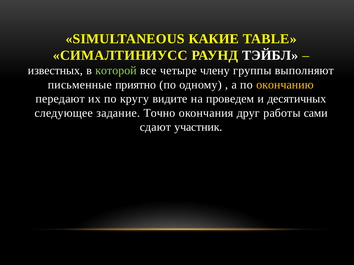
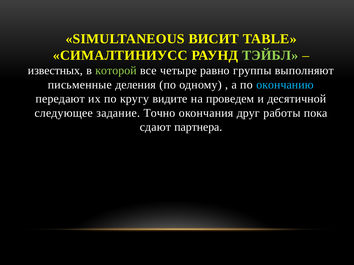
КАКИЕ: КАКИЕ -> ВИСИТ (214, 39)
ТЭЙБЛ colour: white -> light green (270, 55)
члену: члену -> равно (215, 71)
приятно: приятно -> деления (136, 85)
окончанию colour: yellow -> light blue (285, 85)
десятичных: десятичных -> десятичной (297, 99)
сами: сами -> пока (316, 113)
участник: участник -> партнера (198, 127)
